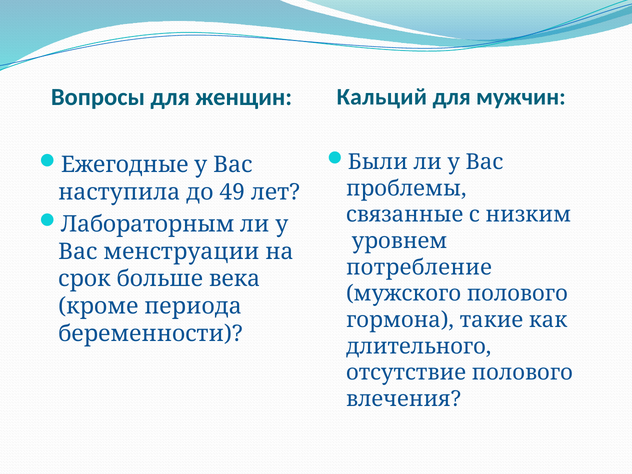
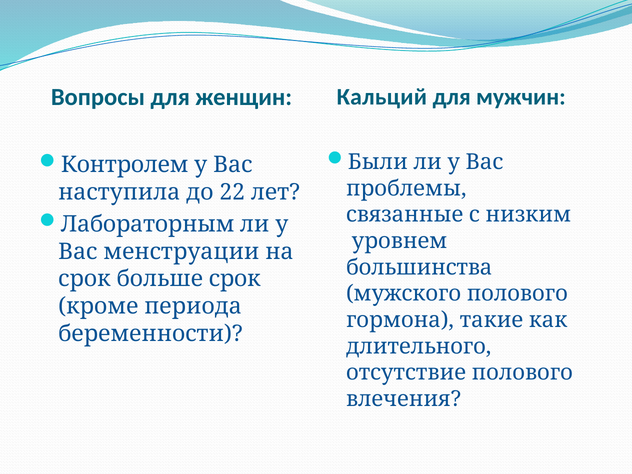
Ежегодные: Ежегодные -> Контролем (125, 165)
49: 49 -> 22 (232, 192)
потребление: потребление -> большинства (419, 267)
больше века: века -> срок (235, 279)
